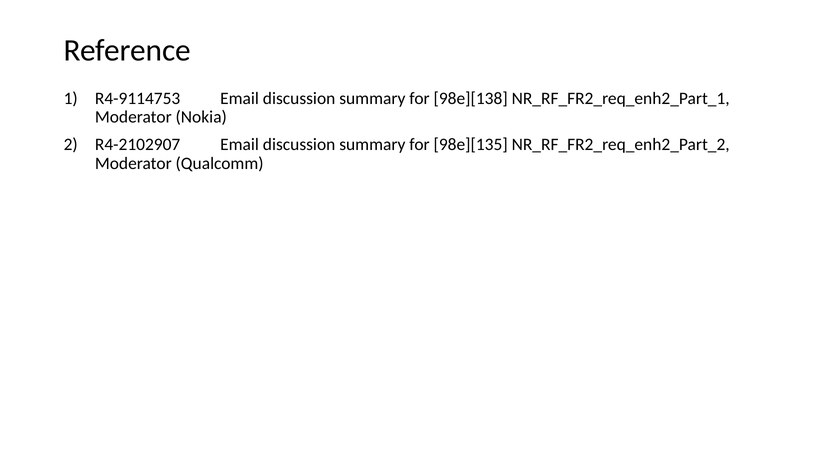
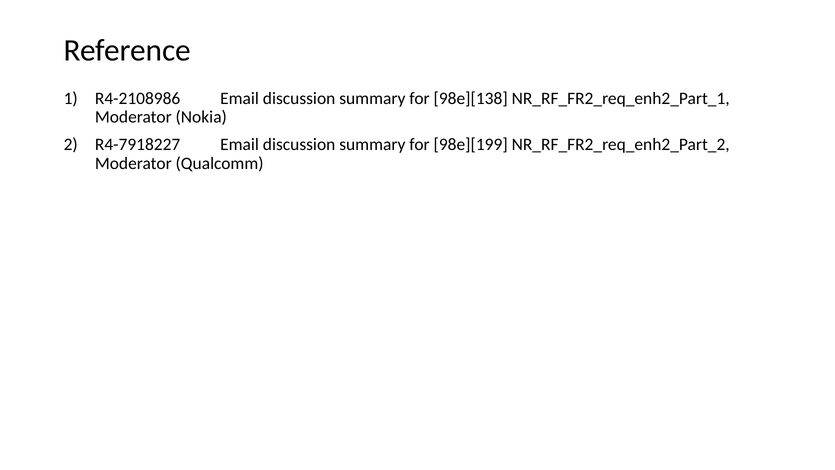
R4-9114753: R4-9114753 -> R4-2108986 (138, 98)
R4-2102907: R4-2102907 -> R4-7918227 (138, 145)
98e][135: 98e][135 -> 98e][199 (471, 145)
